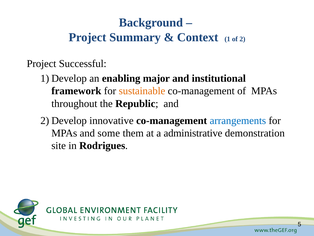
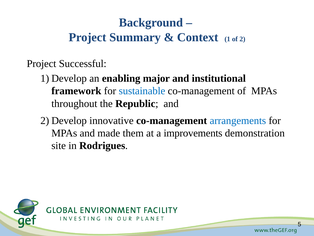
sustainable colour: orange -> blue (142, 91)
some: some -> made (109, 133)
administrative: administrative -> improvements (193, 133)
